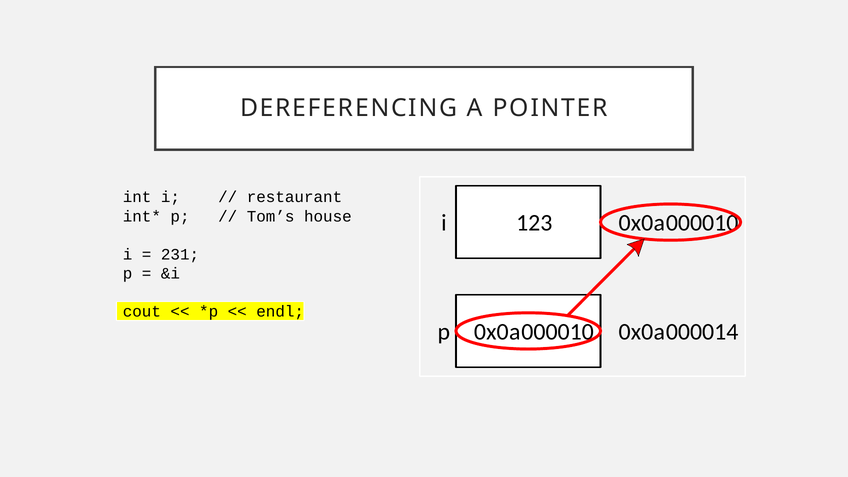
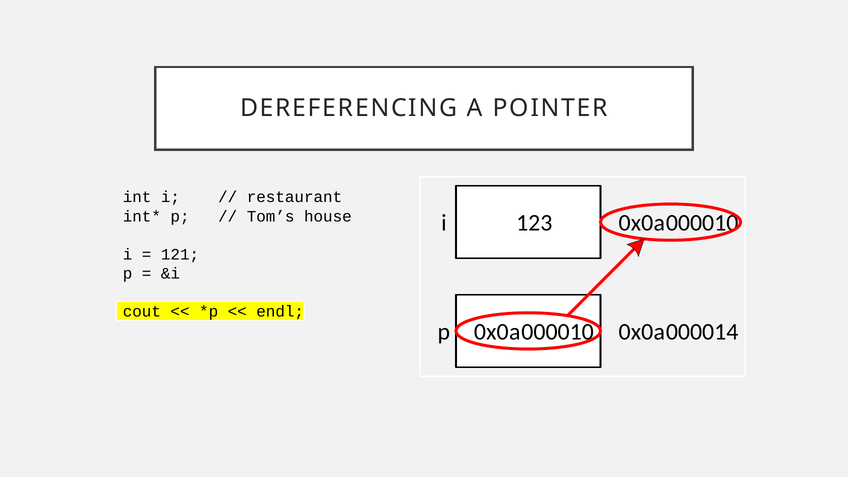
231: 231 -> 121 (180, 254)
